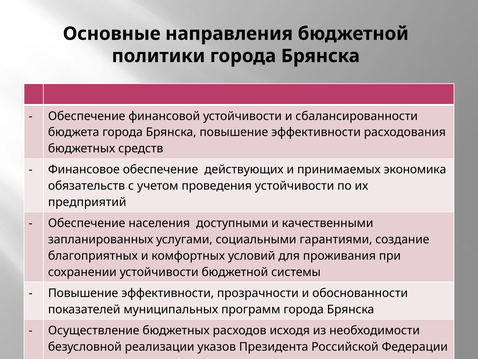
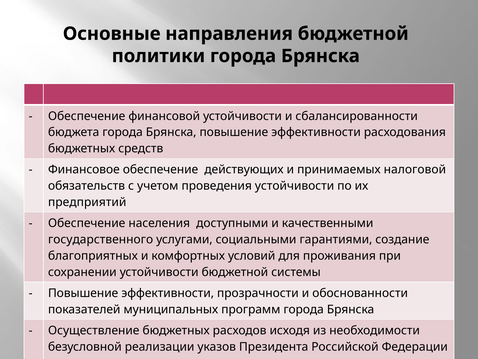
экономика: экономика -> налоговой (415, 169)
запланированных: запланированных -> государственного (101, 239)
